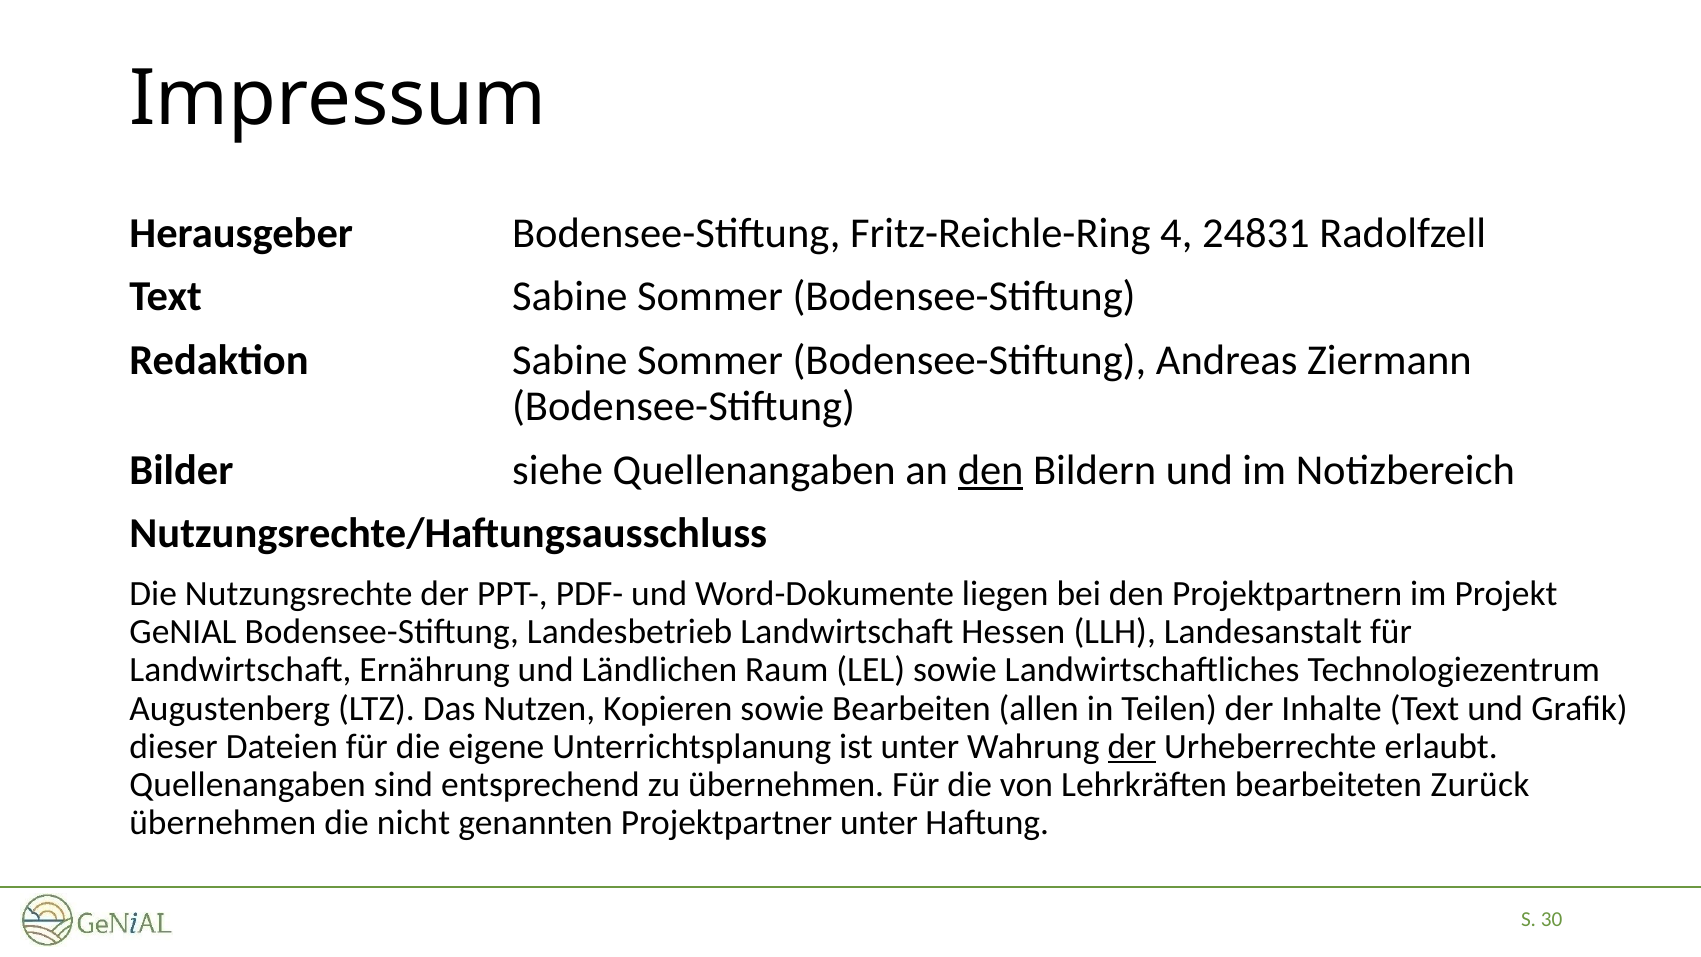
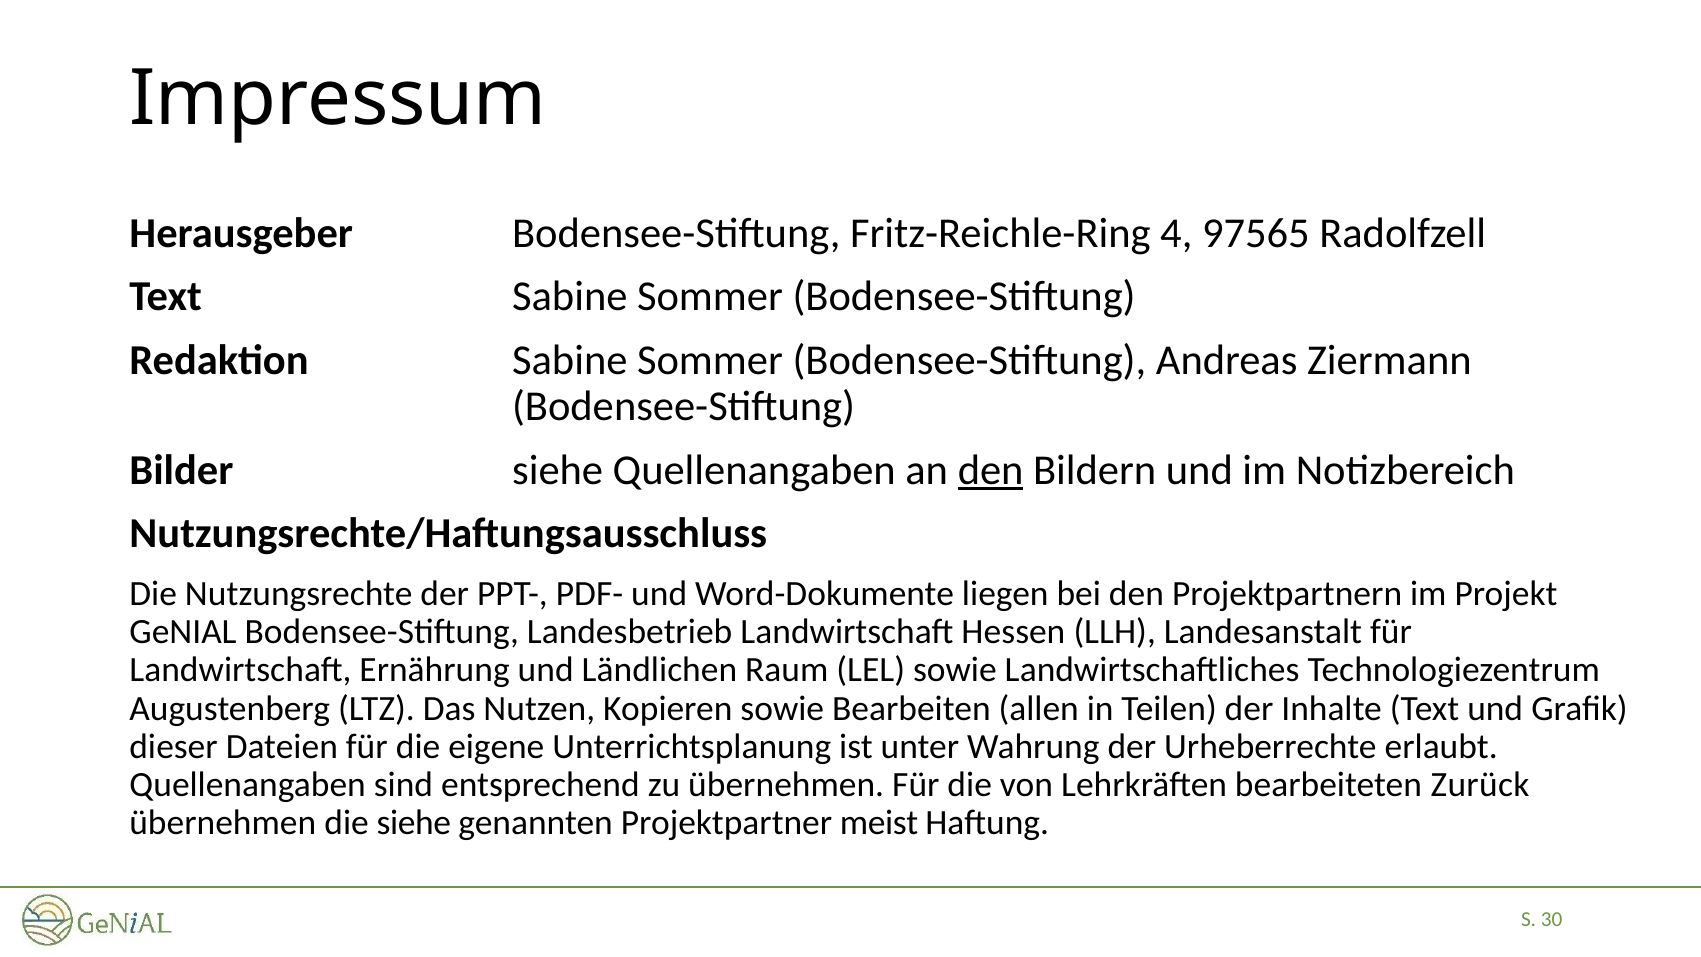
24831: 24831 -> 97565 (1256, 233)
der underline: present -> none (1132, 747)
die nicht: nicht -> siehe (414, 823)
Projektpartner unter: unter -> meist (879, 823)
